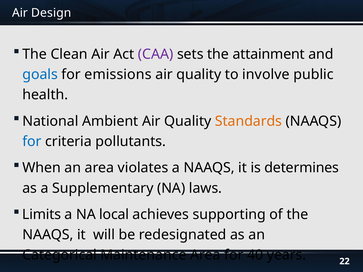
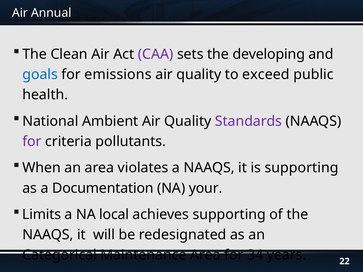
Design: Design -> Annual (51, 13)
attainment: attainment -> developing (269, 54)
involve: involve -> exceed (266, 75)
Standards colour: orange -> purple (248, 121)
for colour: blue -> purple (32, 142)
is determines: determines -> supporting (302, 168)
Supplementary: Supplementary -> Documentation (103, 188)
laws: laws -> your (206, 188)
40: 40 -> 34 (255, 255)
